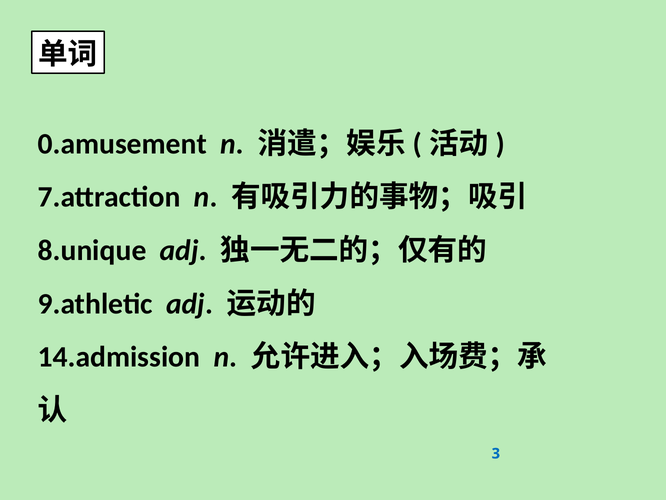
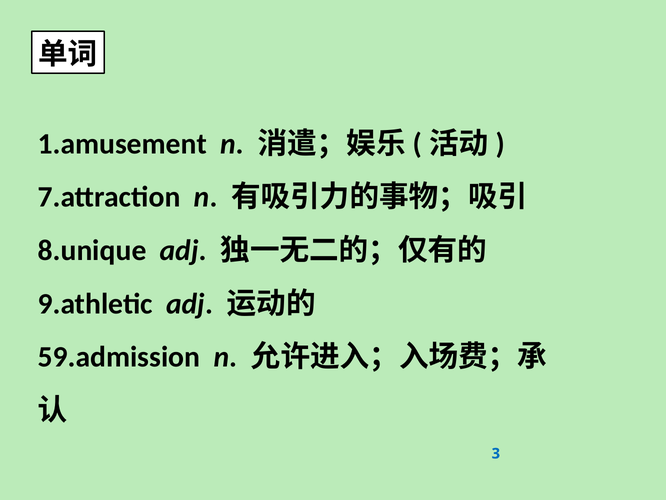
0.amusement: 0.amusement -> 1.amusement (122, 144)
14.admission: 14.admission -> 59.admission (119, 357)
